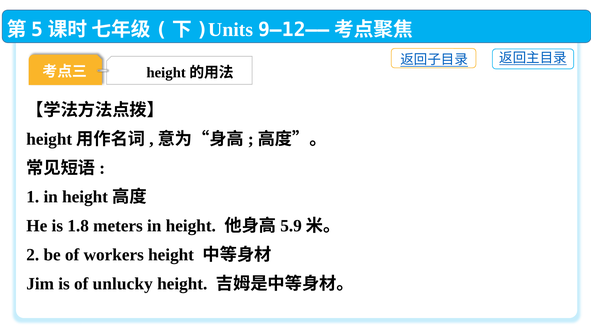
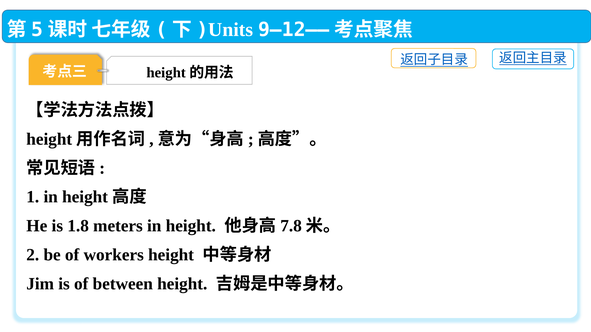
5.9: 5.9 -> 7.8 (291, 226)
unlucky: unlucky -> between (123, 284)
